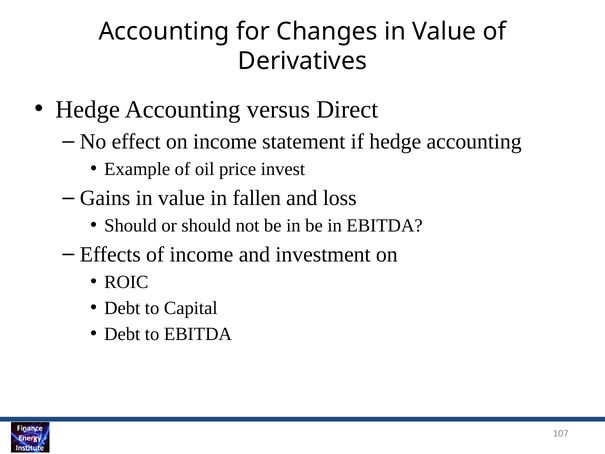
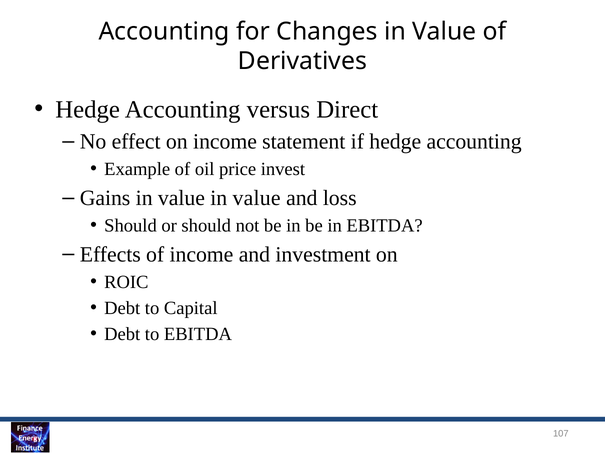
value in fallen: fallen -> value (257, 198)
